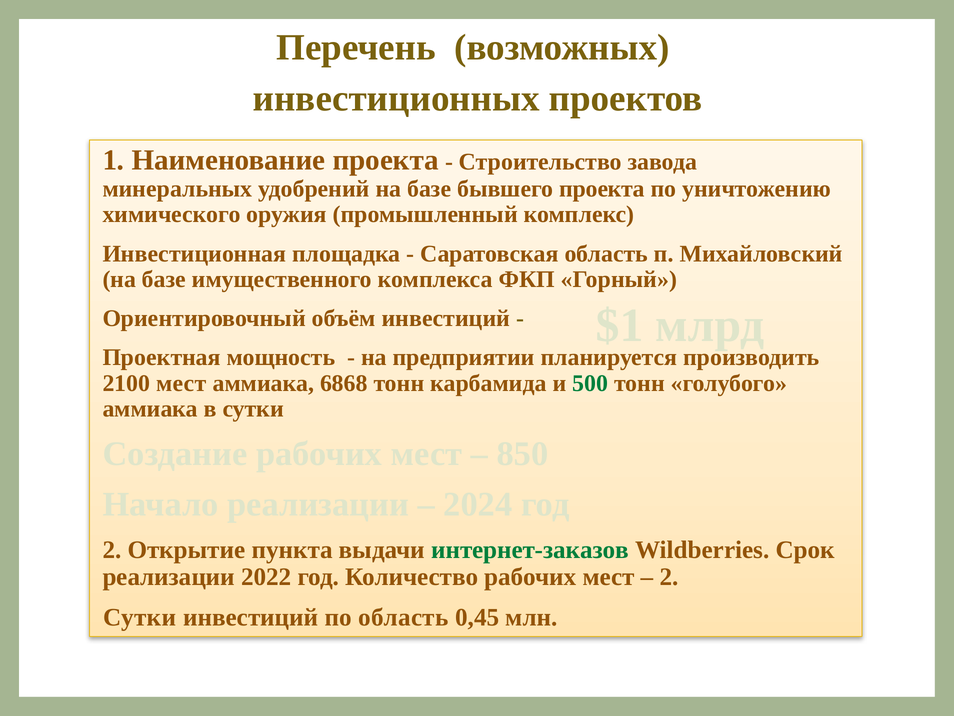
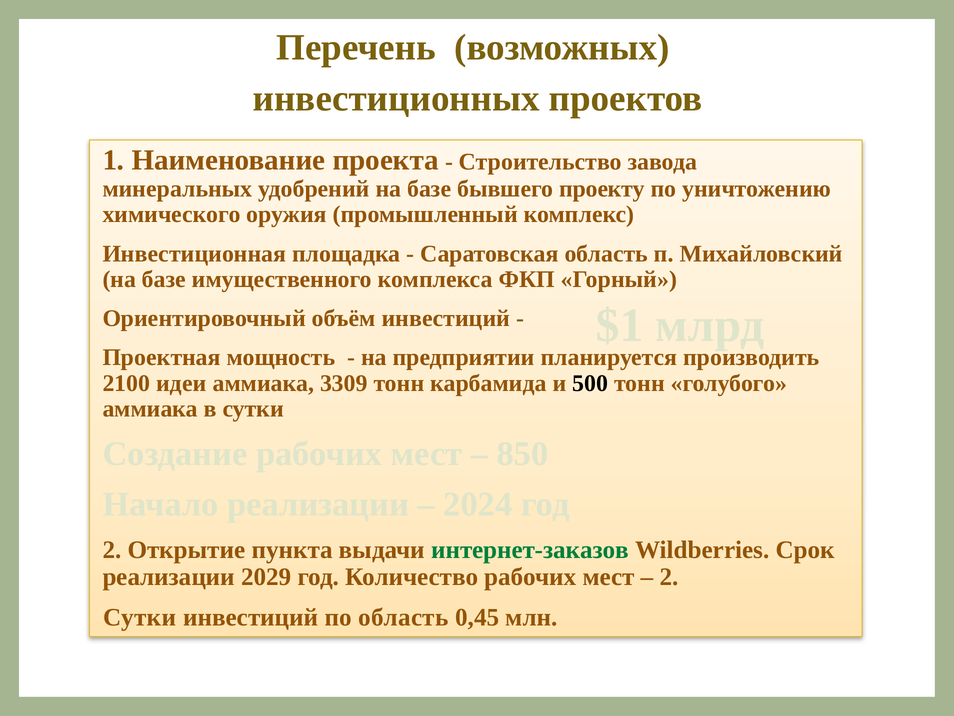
бывшего проекта: проекта -> проекту (602, 189)
2100 мест: мест -> идеи (181, 383)
6868: 6868 -> 3309 (344, 383)
500 colour: green -> black (590, 383)
2022: 2022 -> 2029 (266, 577)
